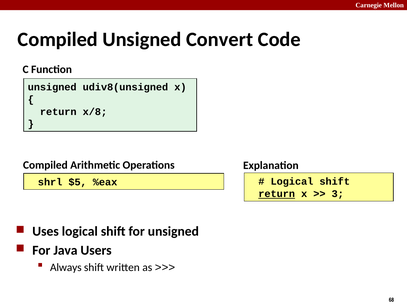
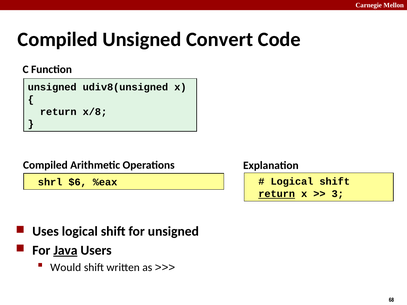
$5: $5 -> $6 (78, 182)
Java underline: none -> present (65, 251)
Always: Always -> Would (66, 268)
